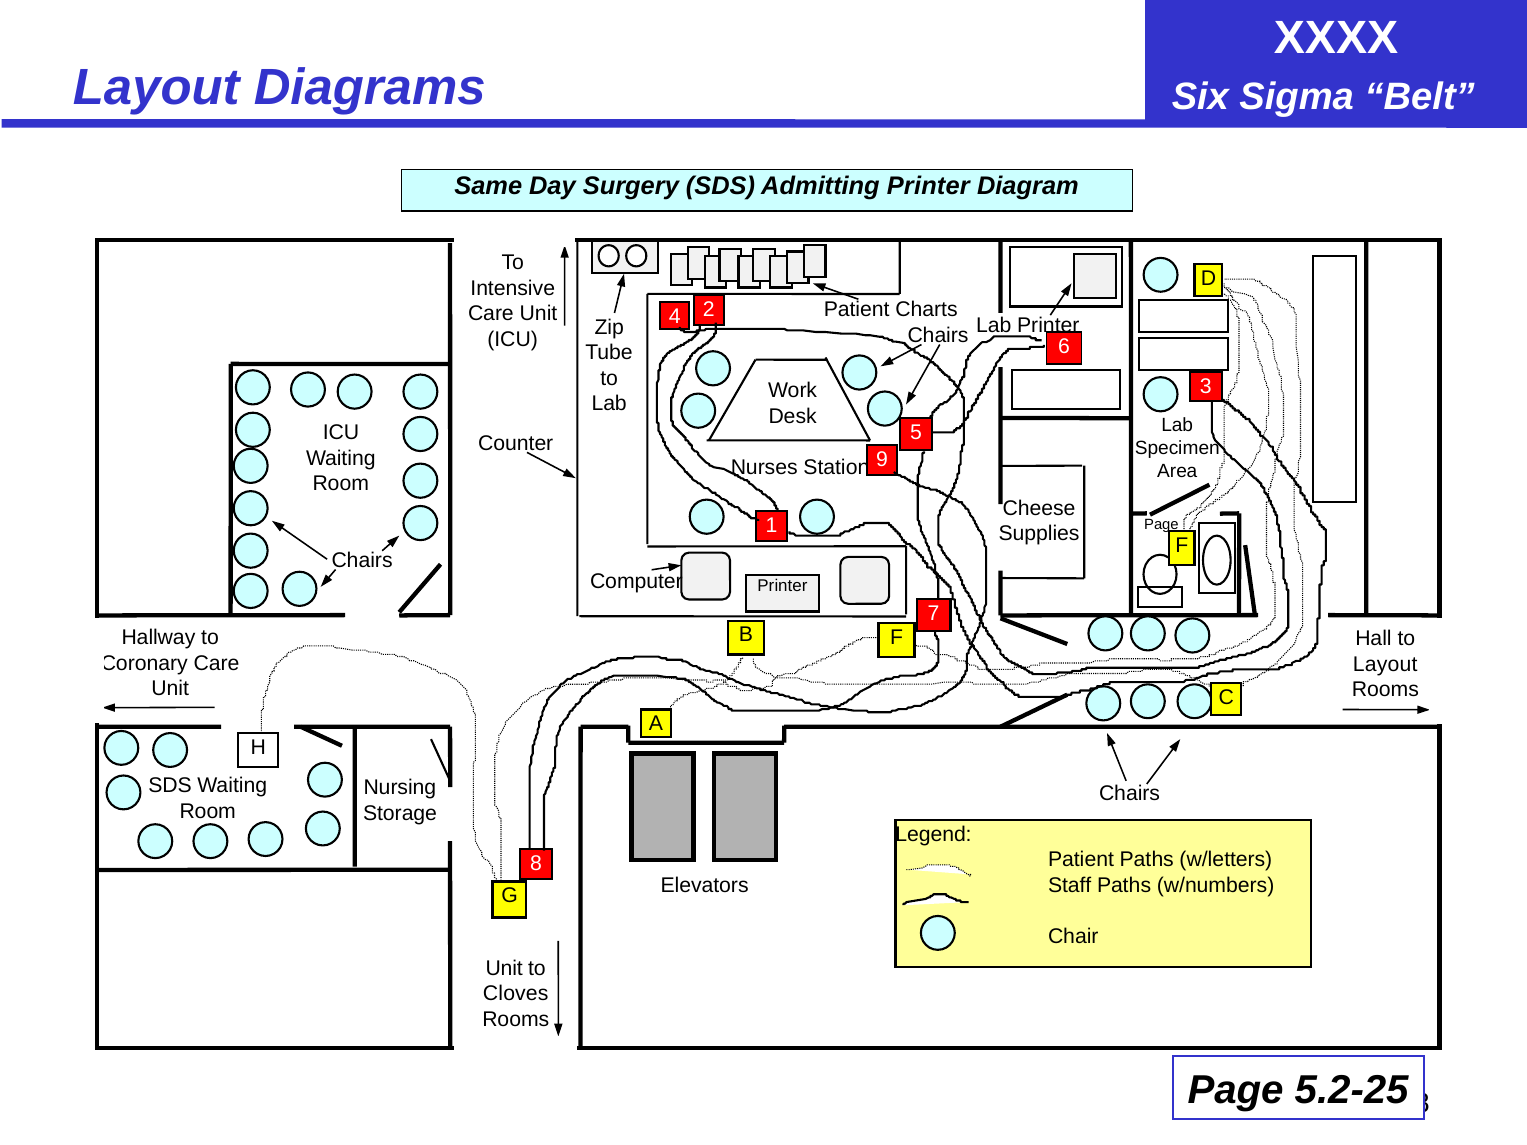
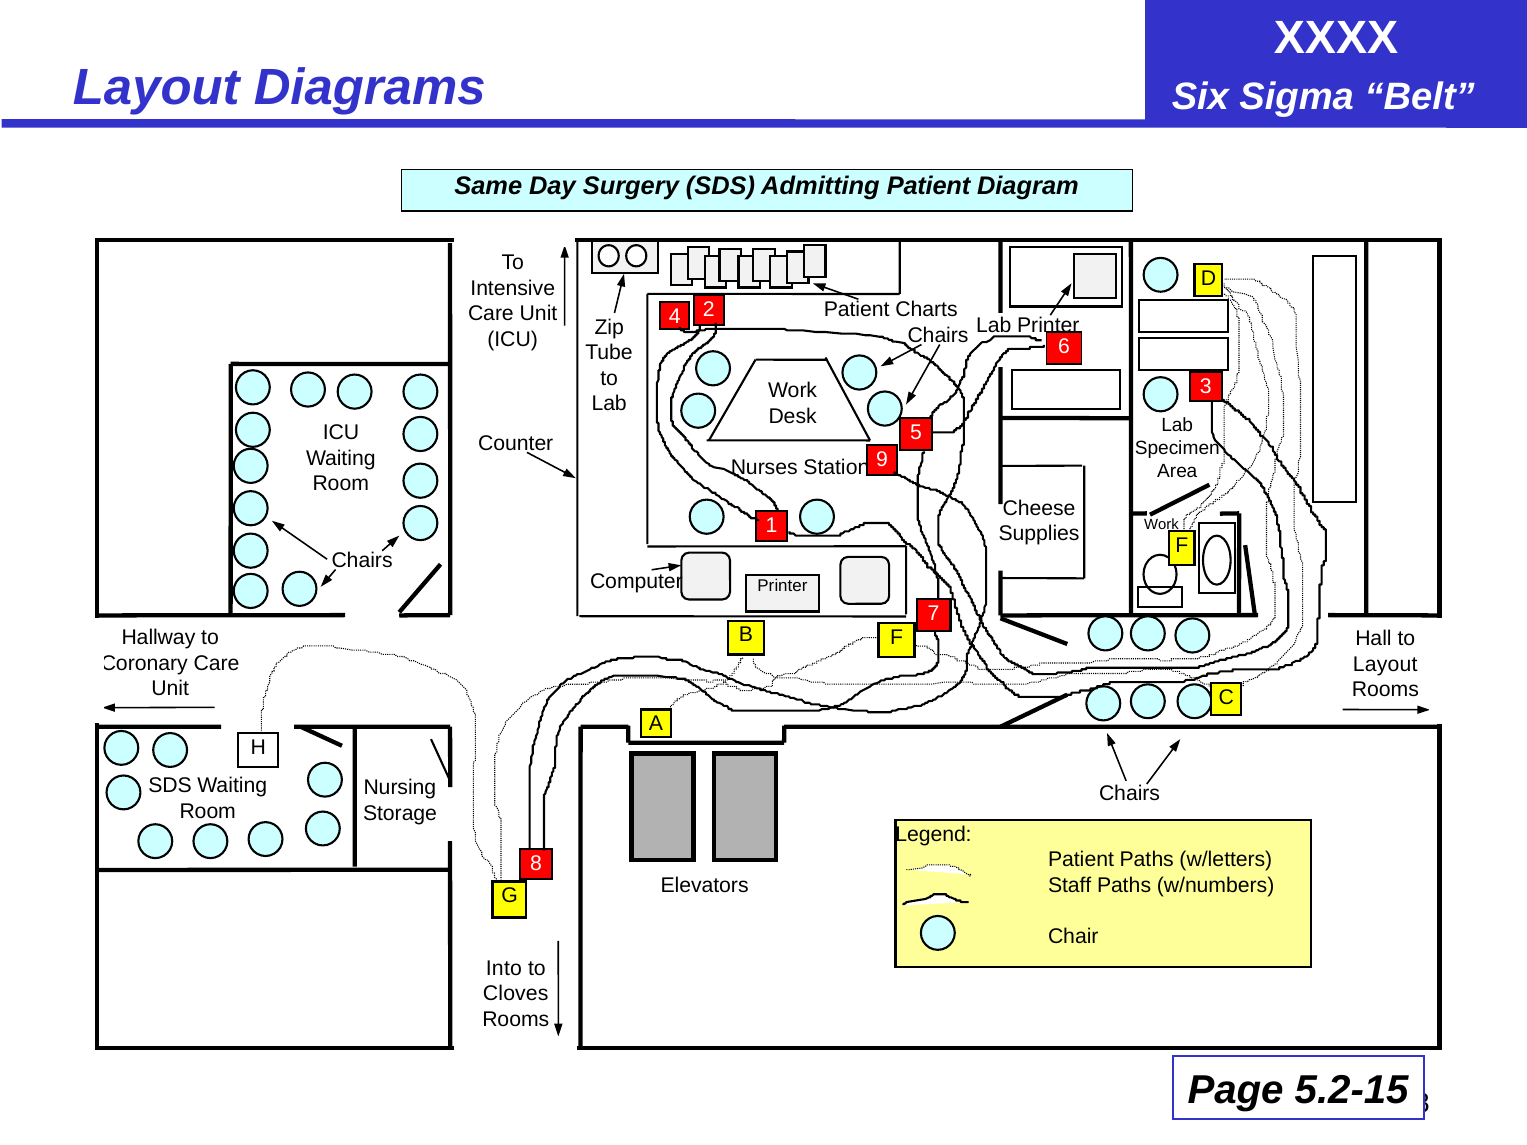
Admitting Printer: Printer -> Patient (929, 187)
Page: Page -> Work (1161, 525)
Unit: Unit -> Into (504, 969)
5.2-25: 5.2-25 -> 5.2-15 (1352, 1091)
